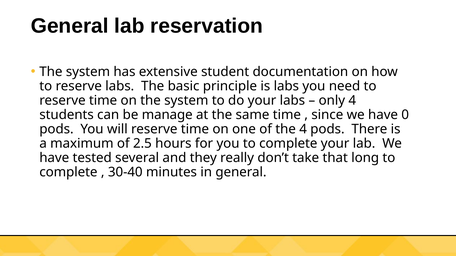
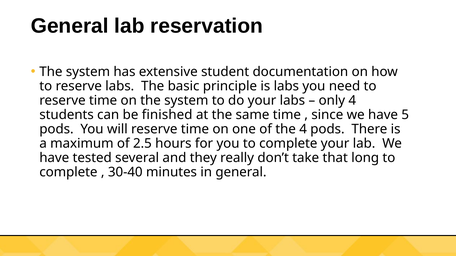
manage: manage -> finished (167, 115)
0: 0 -> 5 (405, 115)
